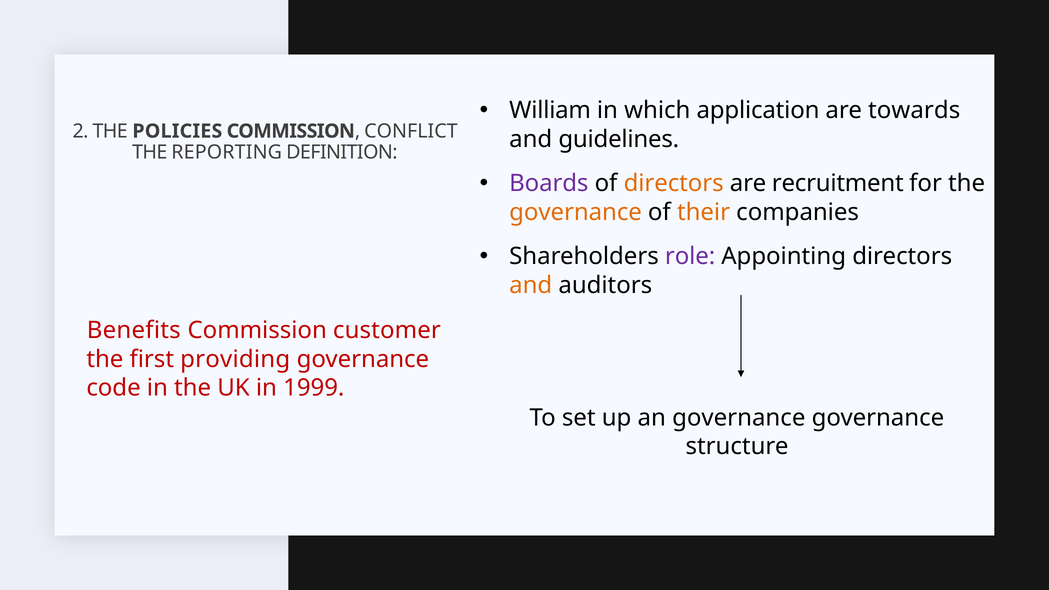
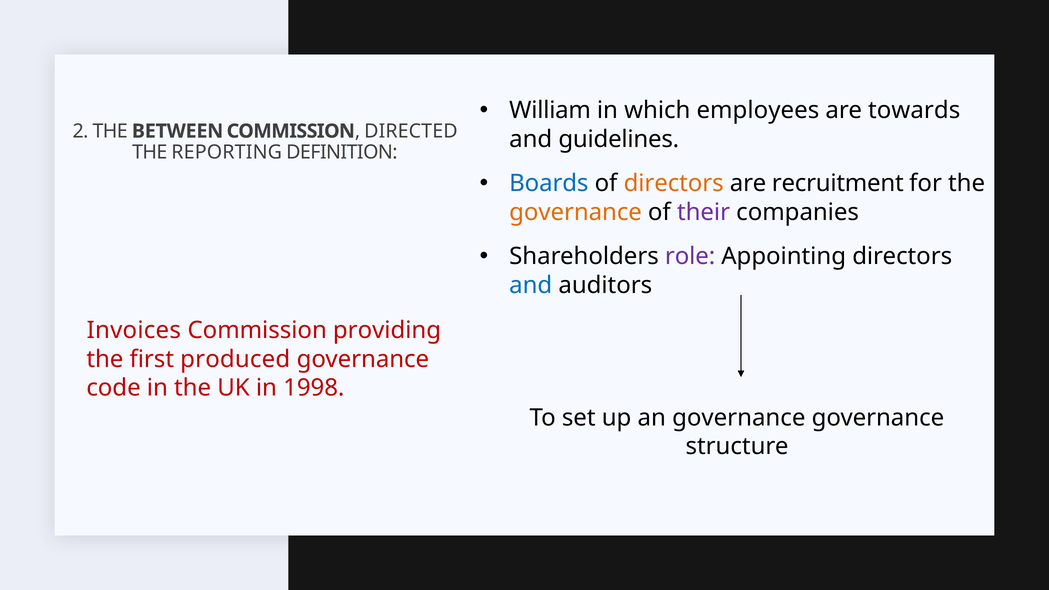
application: application -> employees (758, 111)
POLICIES: POLICIES -> BETWEEN (178, 131)
CONFLICT: CONFLICT -> DIRECTED (411, 131)
Boards colour: purple -> blue (549, 184)
their colour: orange -> purple (704, 212)
and colour: orange -> blue (531, 285)
Benefits: Benefits -> Invoices (134, 330)
customer: customer -> providing (387, 330)
providing: providing -> produced (235, 359)
1999: 1999 -> 1998 (314, 388)
